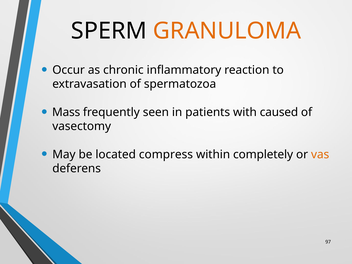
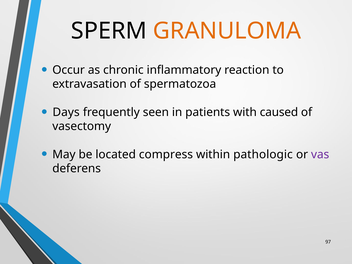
Mass: Mass -> Days (66, 112)
completely: completely -> pathologic (263, 154)
vas colour: orange -> purple (320, 154)
